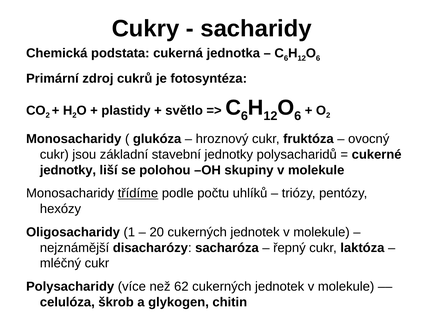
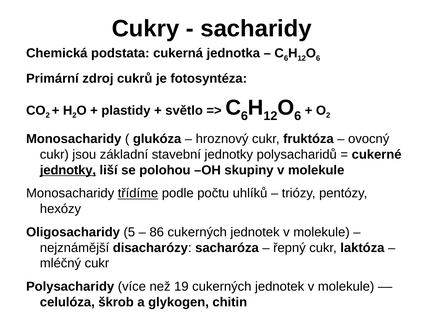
jednotky underline: none -> present (68, 170)
1: 1 -> 5 (129, 232)
20: 20 -> 86 (157, 232)
62: 62 -> 19 (181, 287)
